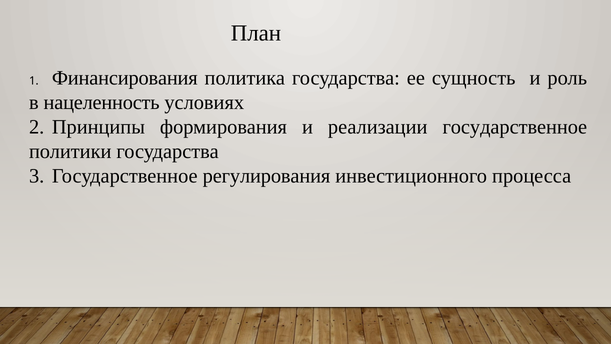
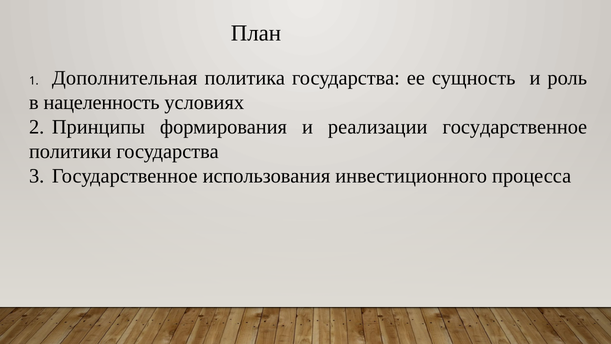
Финансирования: Финансирования -> Дополнительная (125, 78)
регулирования: регулирования -> использования (266, 176)
